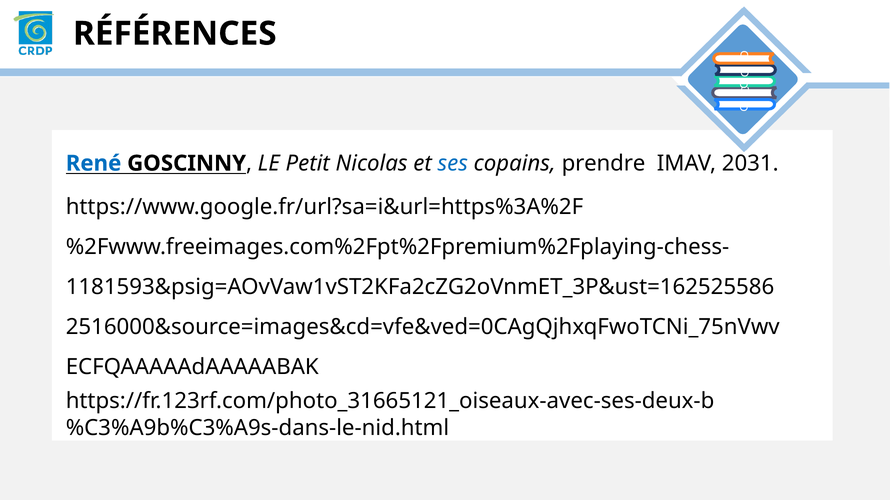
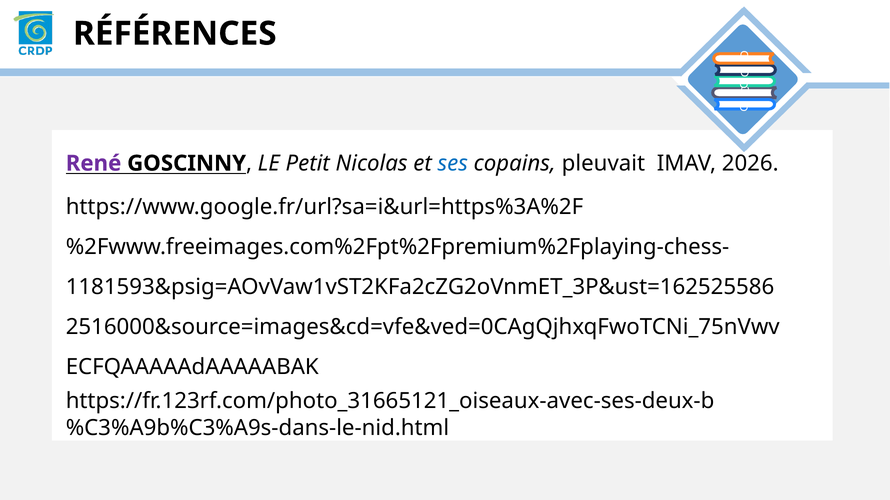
René colour: blue -> purple (94, 164)
prendre: prendre -> pleuvait (603, 164)
2031: 2031 -> 2026 (750, 164)
